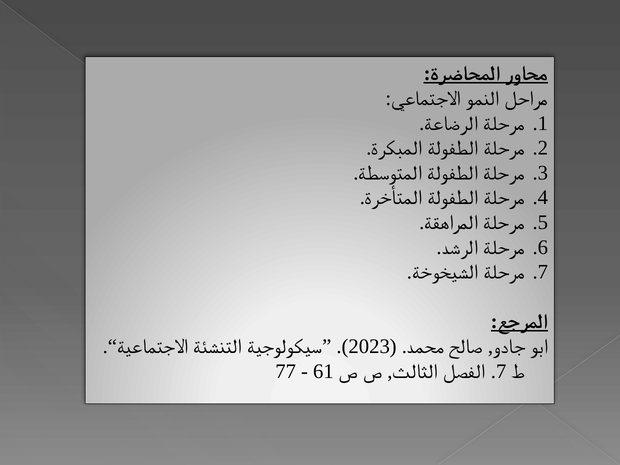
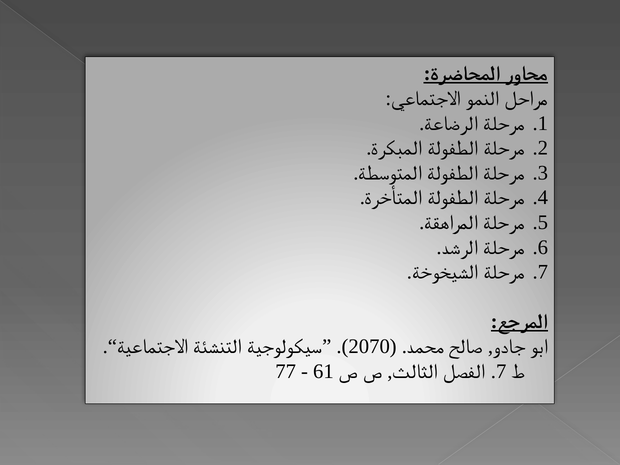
2023: 2023 -> 2070 (369, 346)
